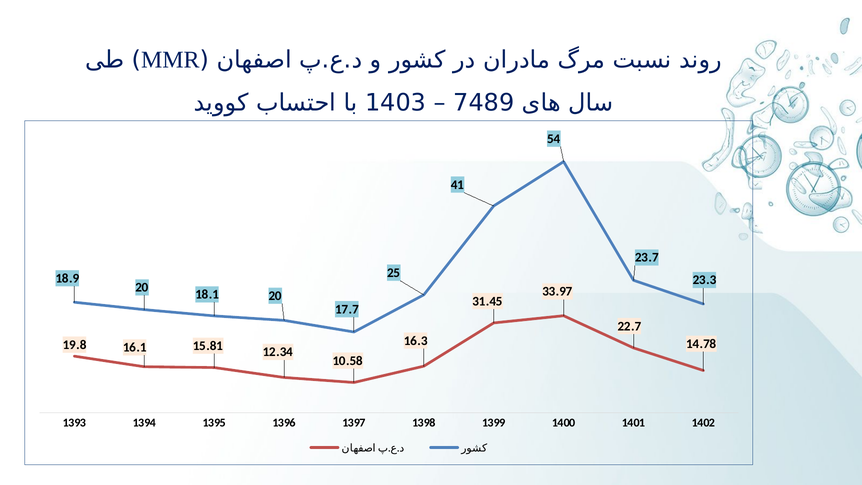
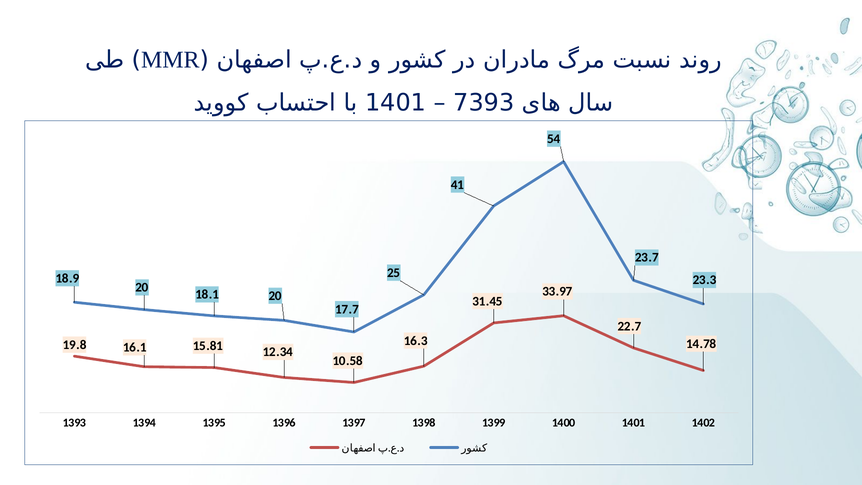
1403: 1403 -> 1401 (396, 103)
7489: 7489 -> 7393 (484, 103)
